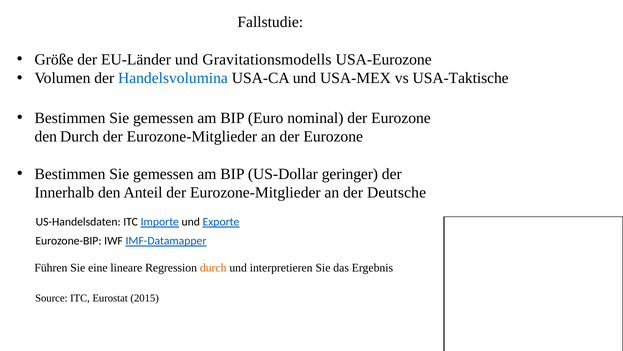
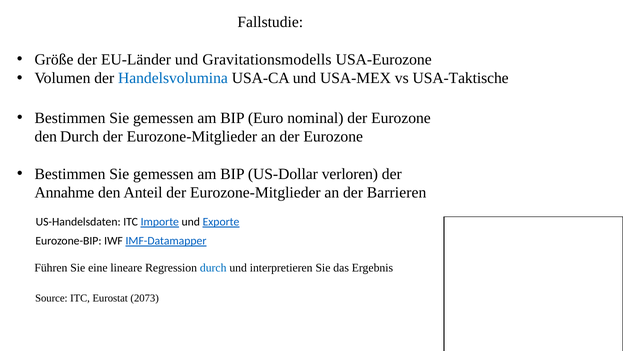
geringer: geringer -> verloren (350, 174)
Innerhalb: Innerhalb -> Annahme (64, 192)
Deutsche: Deutsche -> Barrieren (397, 192)
durch colour: orange -> blue (213, 267)
2015: 2015 -> 2073 (145, 298)
